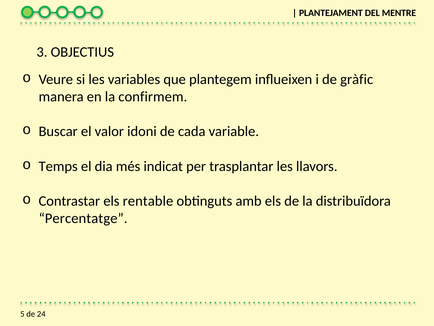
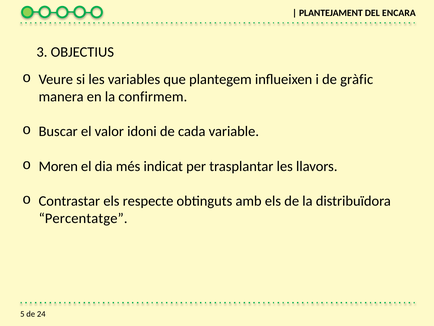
MENTRE: MENTRE -> ENCARA (399, 13)
Temps: Temps -> Moren (58, 166)
rentable: rentable -> respecte (148, 201)
